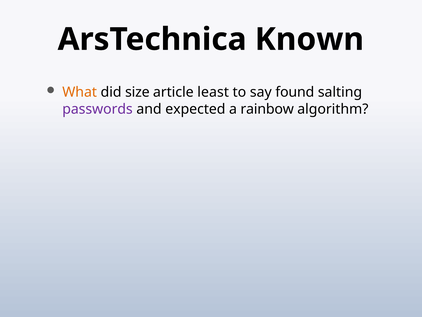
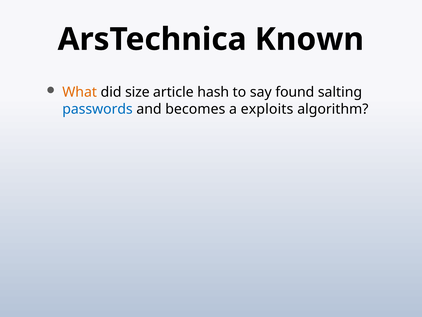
least: least -> hash (213, 92)
passwords colour: purple -> blue (97, 109)
expected: expected -> becomes (195, 109)
rainbow: rainbow -> exploits (267, 109)
